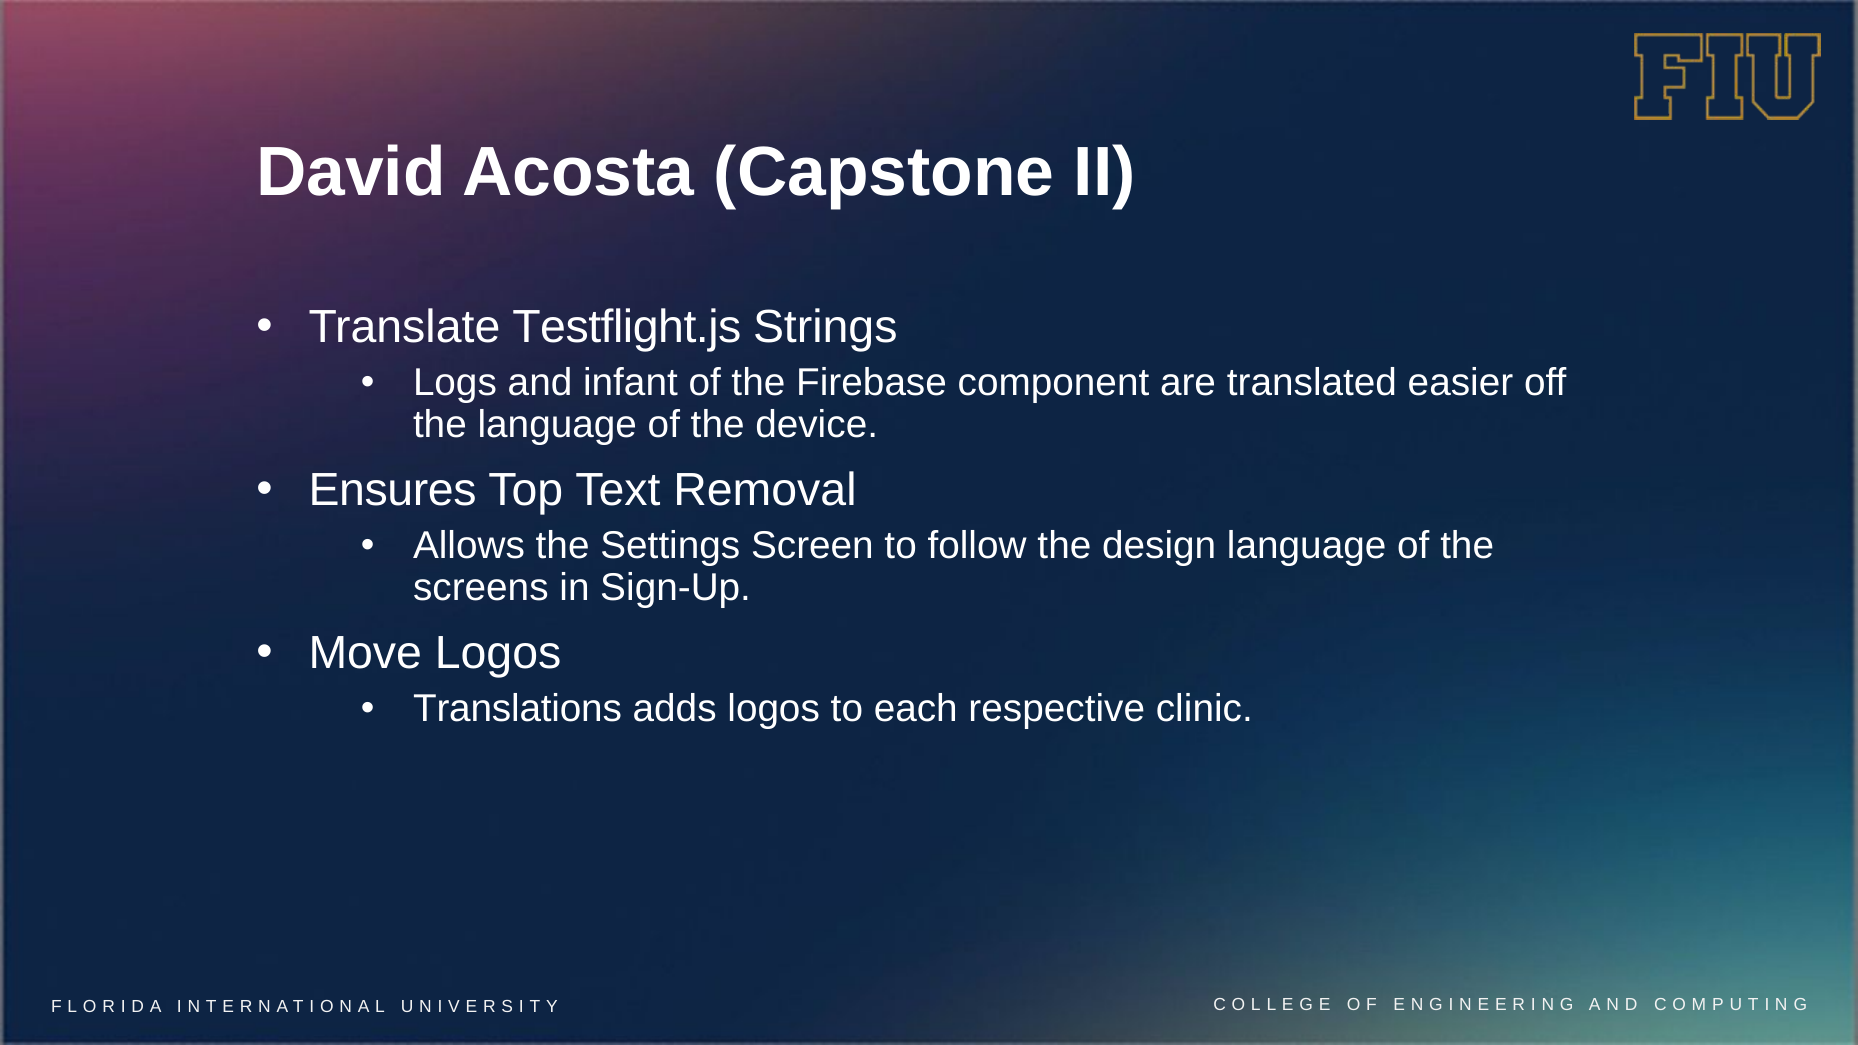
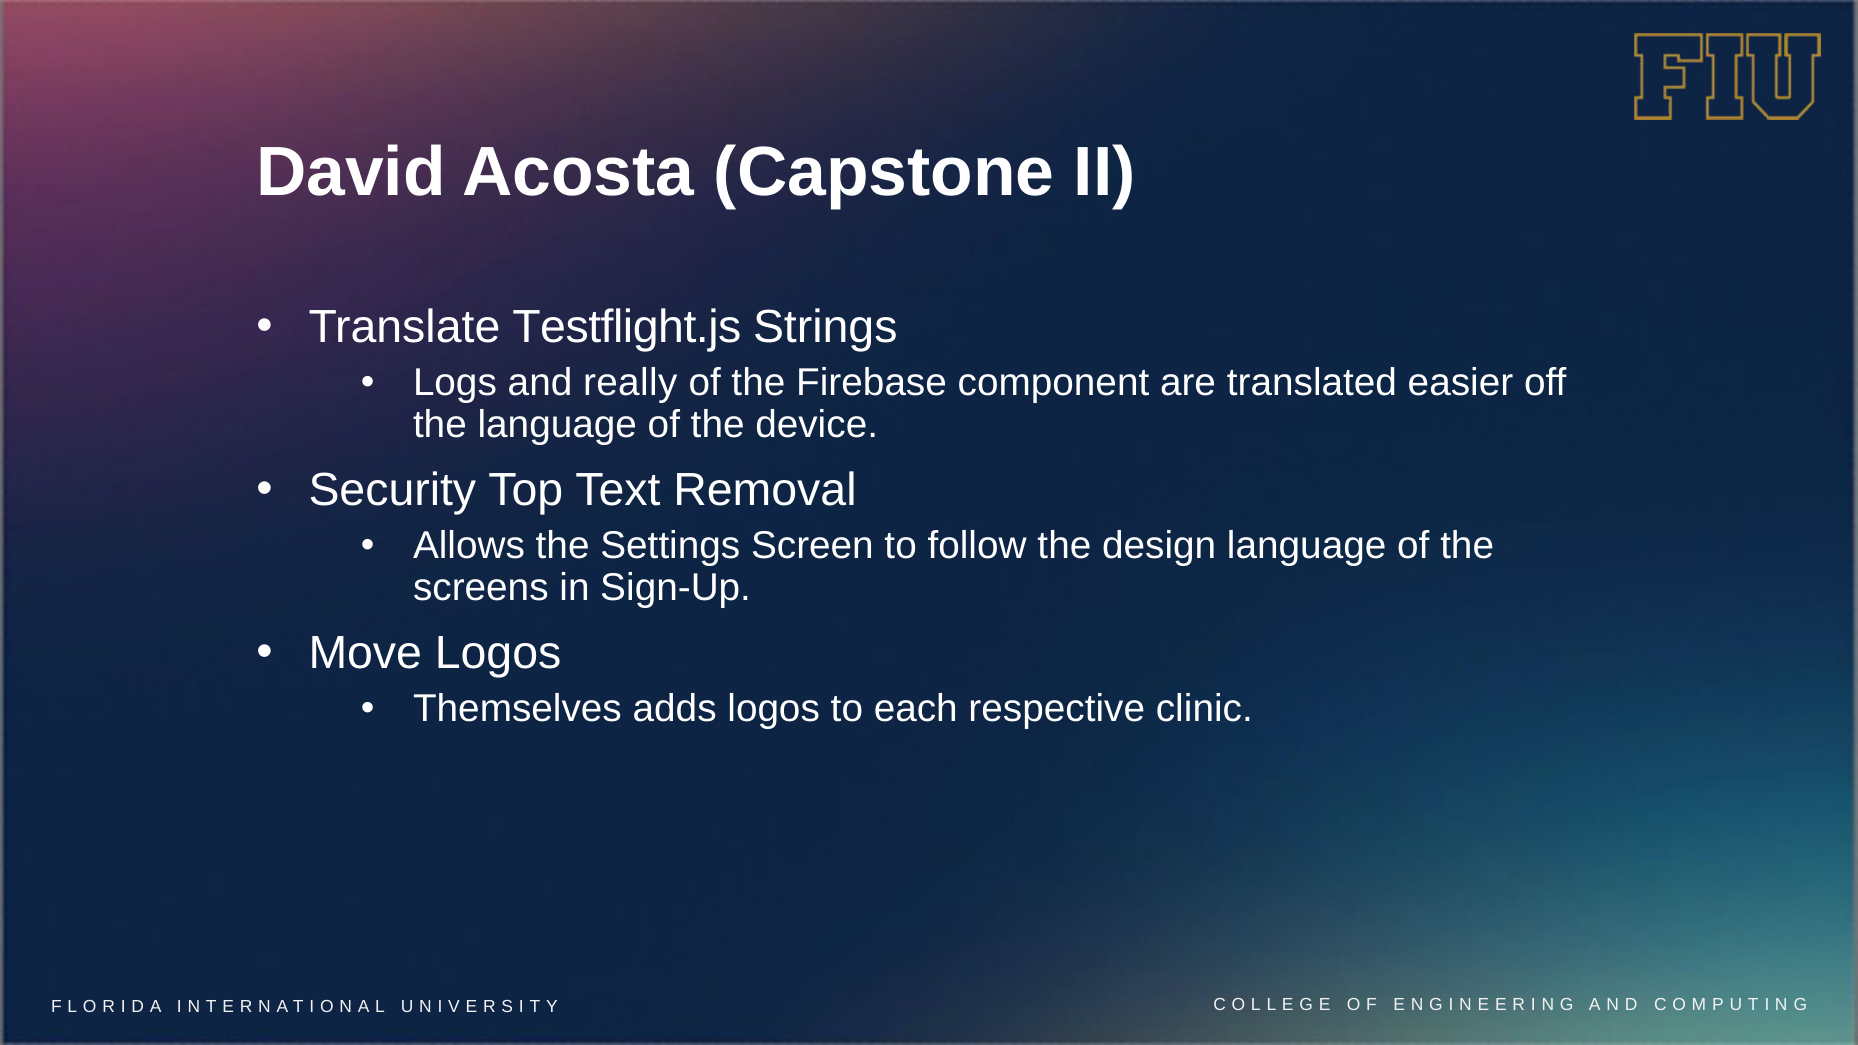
infant: infant -> really (630, 383)
Ensures: Ensures -> Security (392, 490)
Translations: Translations -> Themselves (517, 709)
